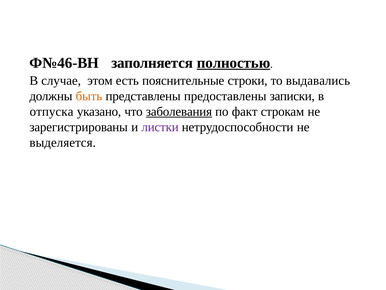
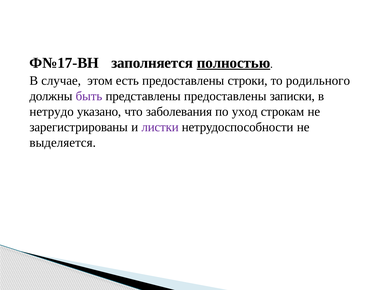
Ф№46-ВН: Ф№46-ВН -> Ф№17-ВН (64, 63)
есть пояснительные: пояснительные -> предоставлены (183, 81)
выдавались: выдавались -> родильного (318, 81)
быть colour: orange -> purple (89, 96)
отпуска: отпуска -> нетрудо (52, 111)
заболевания underline: present -> none (179, 111)
факт: факт -> уход (245, 111)
